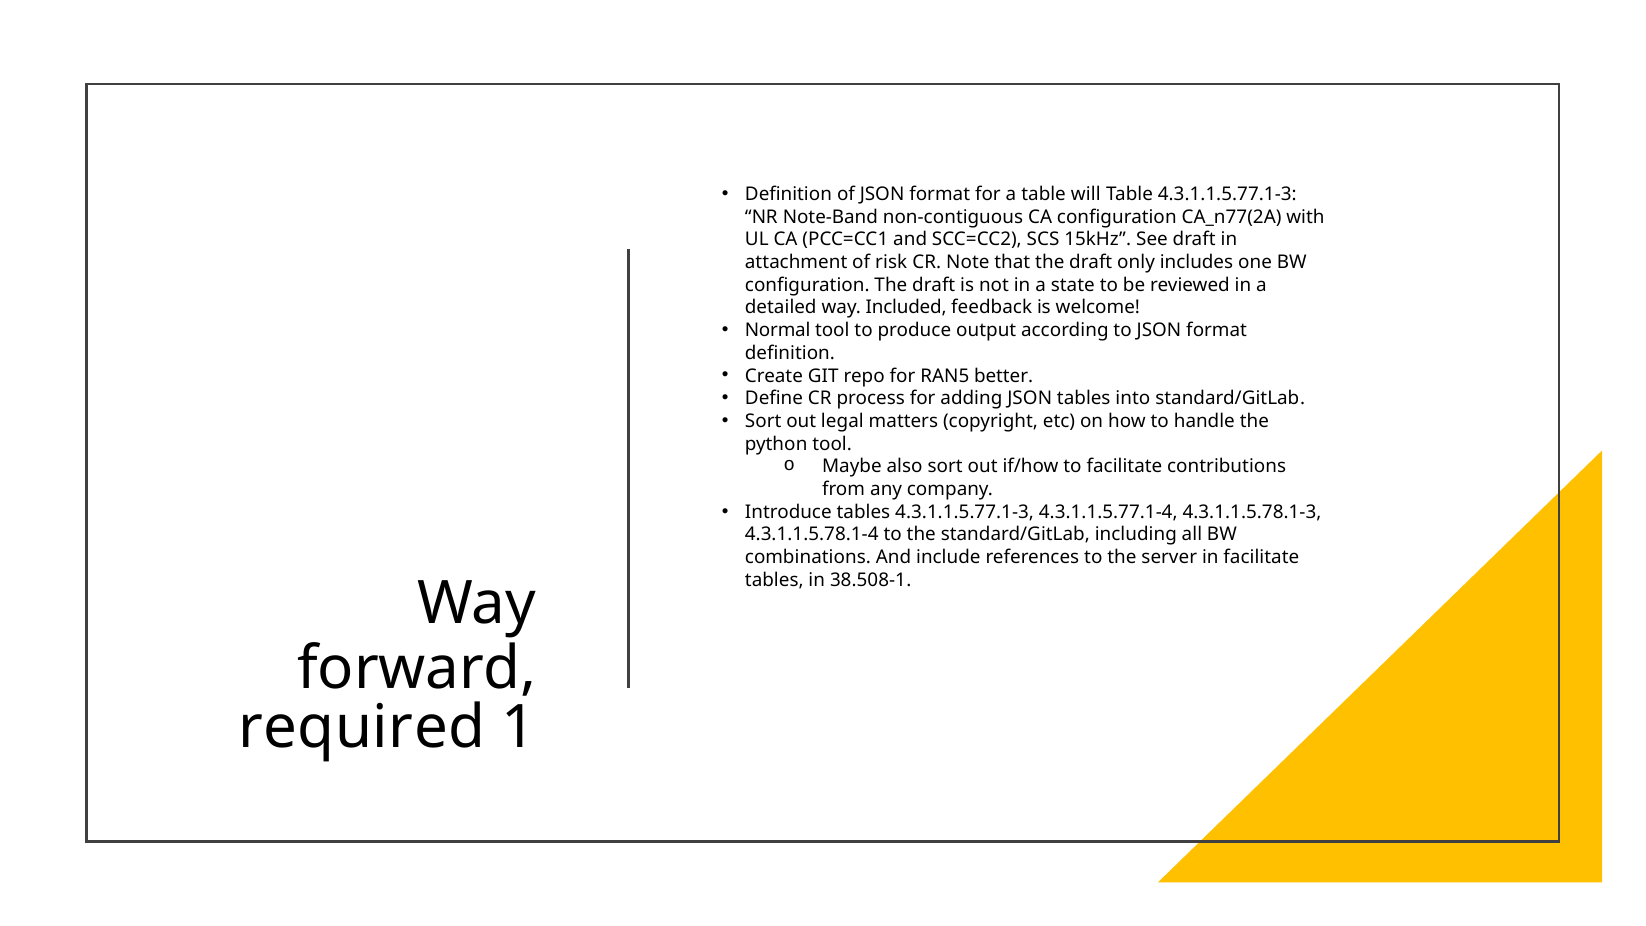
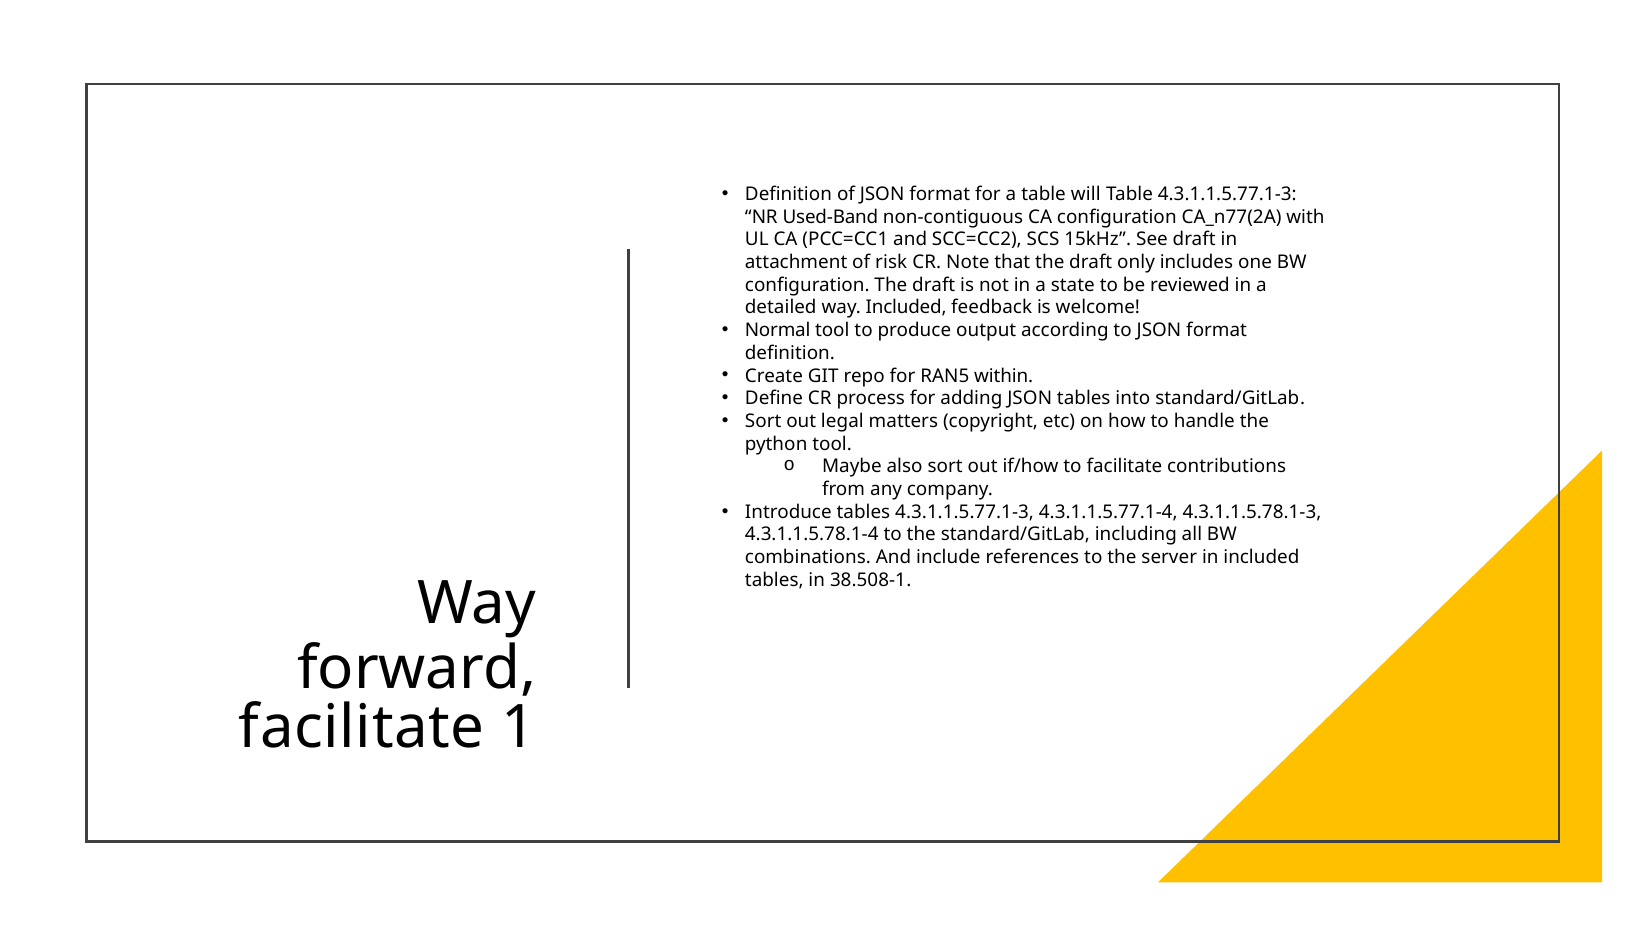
Note-Band: Note-Band -> Used-Band (830, 217)
better: better -> within (1004, 376)
in facilitate: facilitate -> included (1261, 557)
required: required -> facilitate (362, 727)
